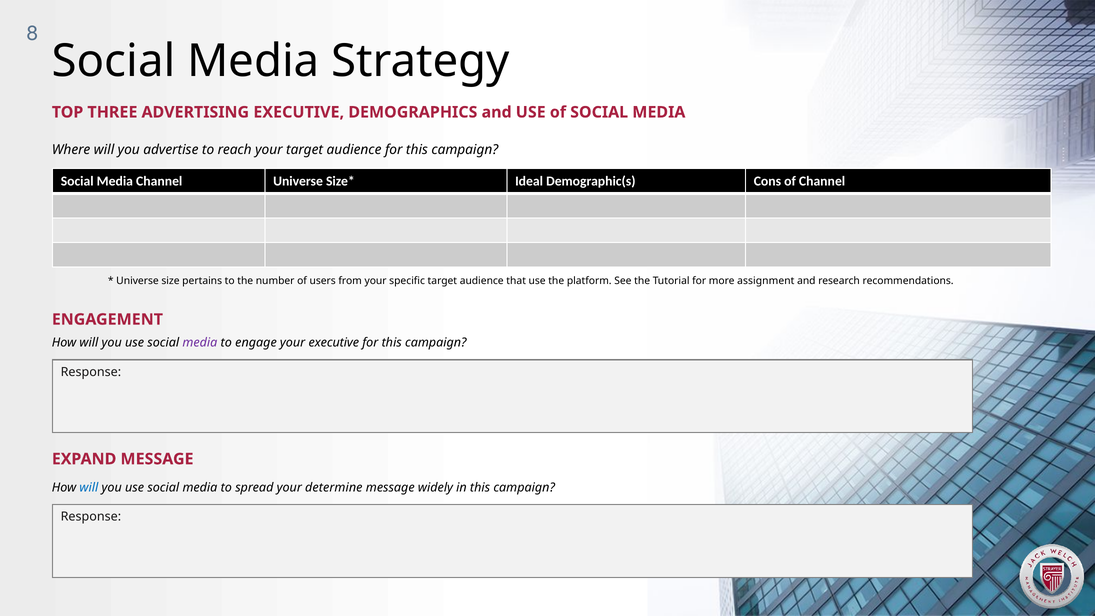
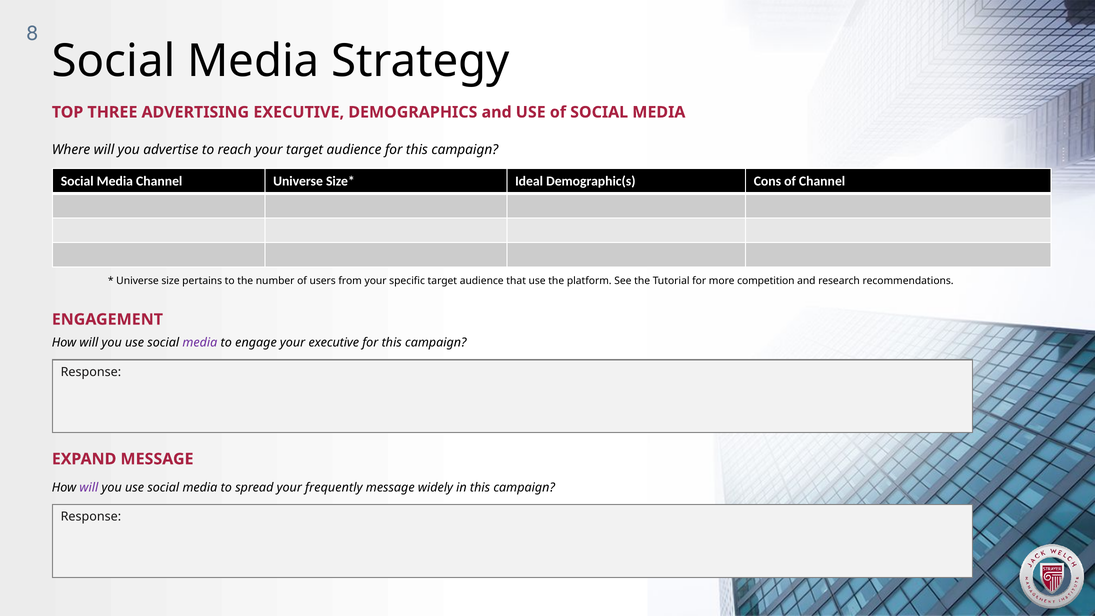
assignment: assignment -> competition (766, 281)
will colour: blue -> purple (89, 487)
determine: determine -> frequently (334, 487)
